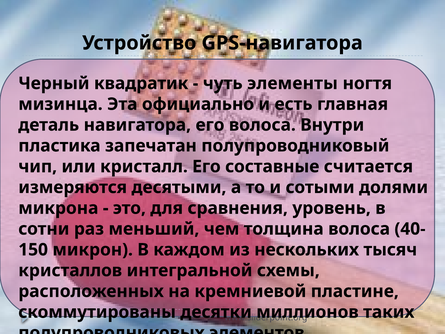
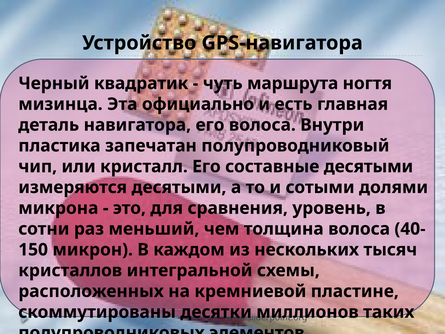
элементы: элементы -> маршрута (293, 83)
составные считается: считается -> десятыми (368, 166)
